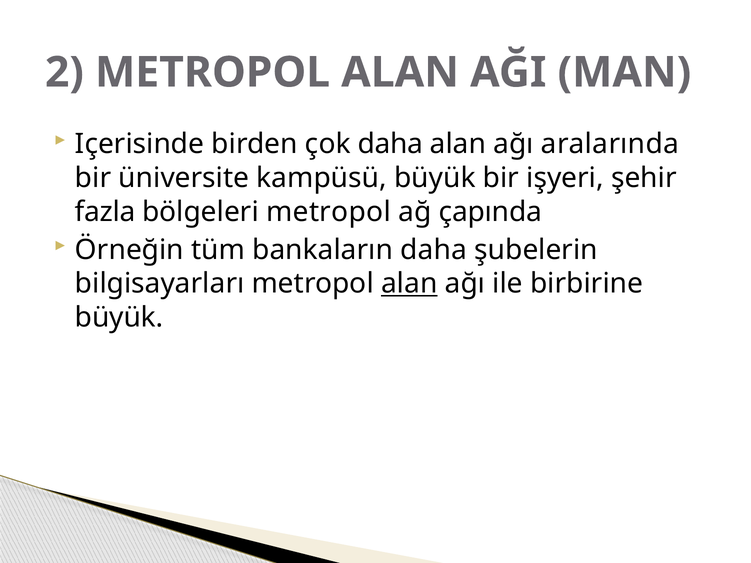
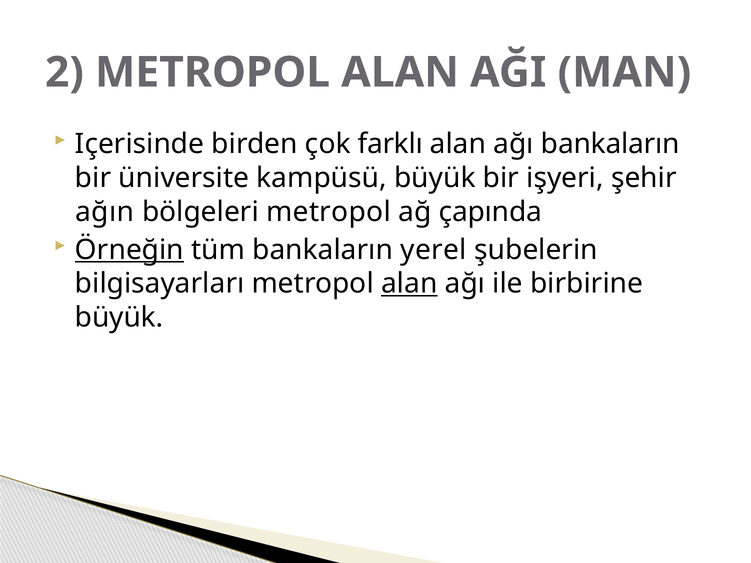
çok daha: daha -> farklı (390, 144)
ağı aralarında: aralarında -> bankaların (610, 144)
fazla: fazla -> ağın (105, 212)
Örneğin underline: none -> present (129, 250)
bankaların daha: daha -> yerel (434, 250)
